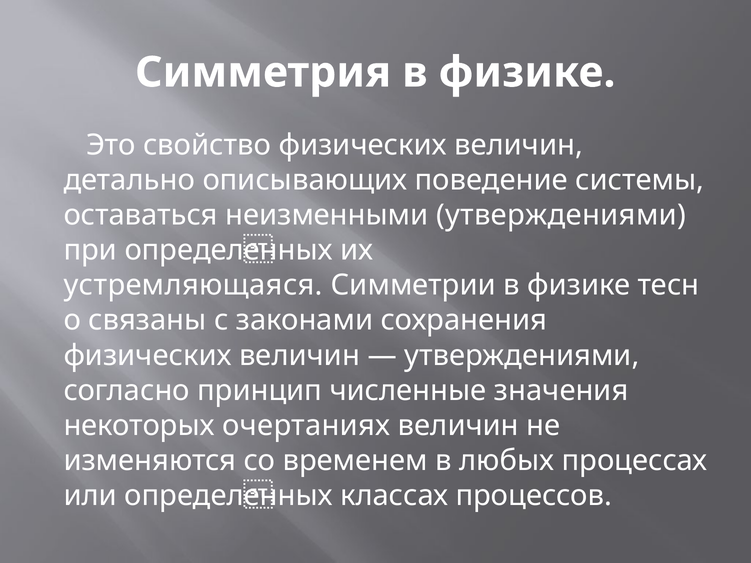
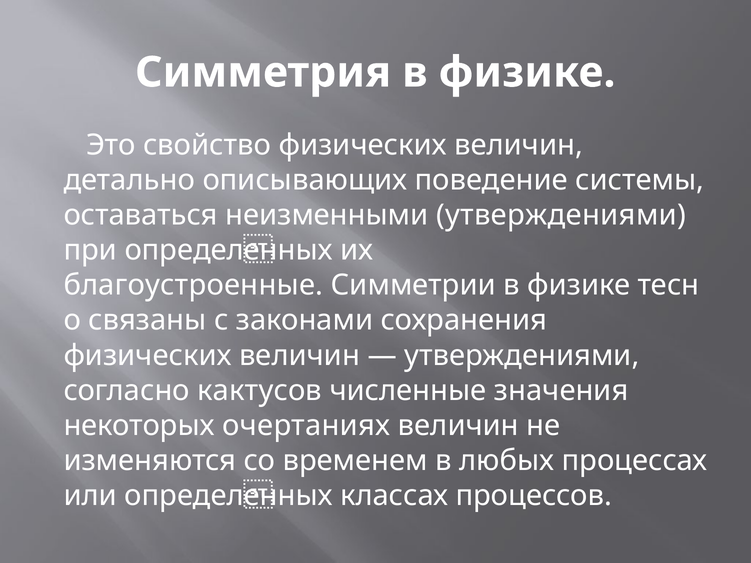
устремляющаяся: устремляющаяся -> благоустроенные (193, 285)
принцип: принцип -> кактусов (260, 391)
